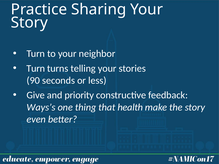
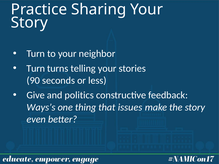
priority: priority -> politics (79, 95)
health: health -> issues (130, 107)
